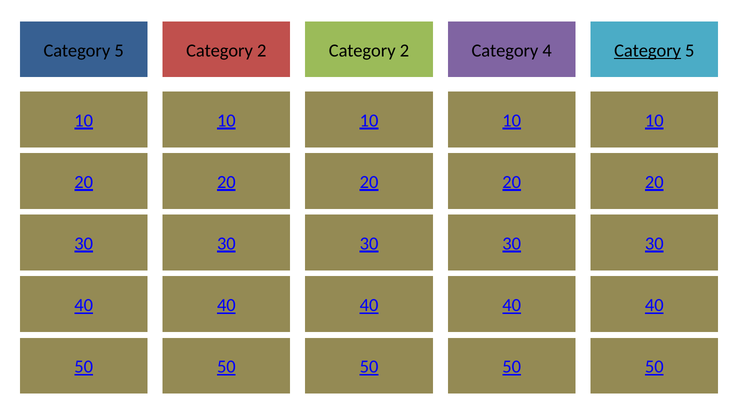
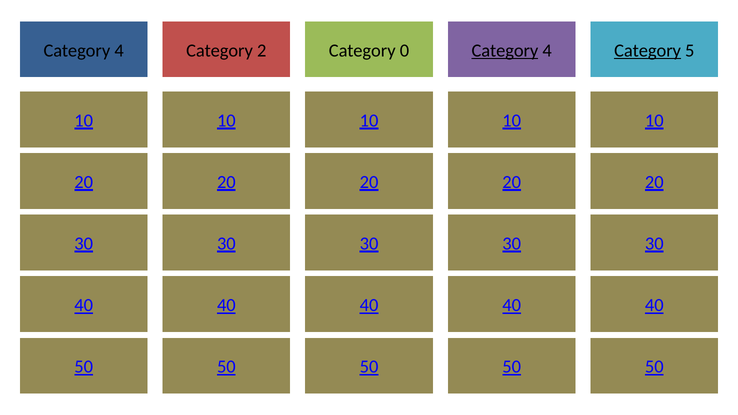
5: 5 -> 4 (119, 51)
2: 2 -> 0 (404, 51)
Category underline: none -> present (505, 51)
